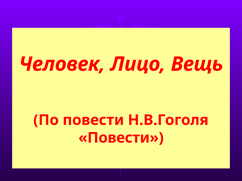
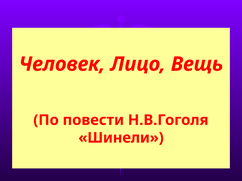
Повести: Повести -> Шинели (121, 138)
